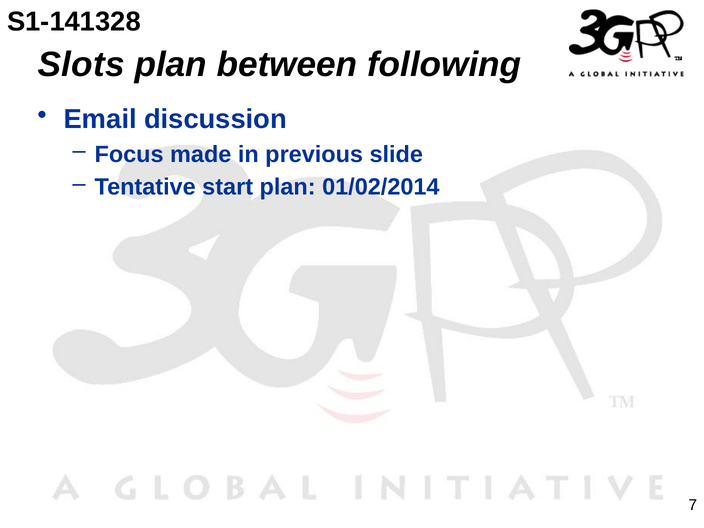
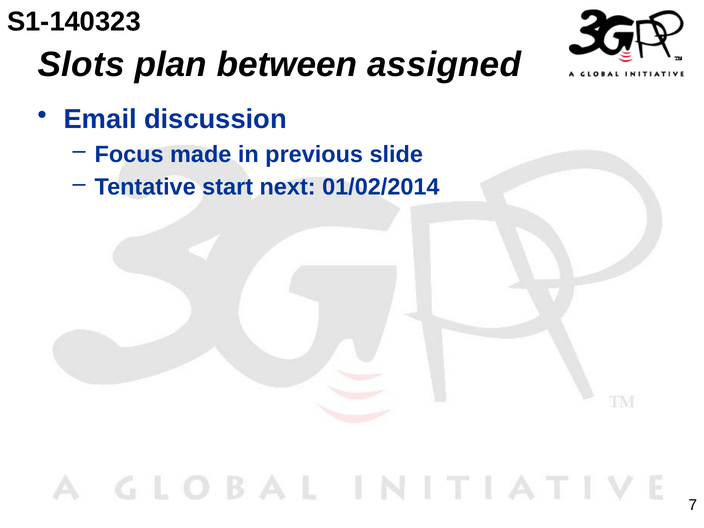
S1-141328: S1-141328 -> S1-140323 (74, 22)
following: following -> assigned (444, 64)
start plan: plan -> next (288, 187)
